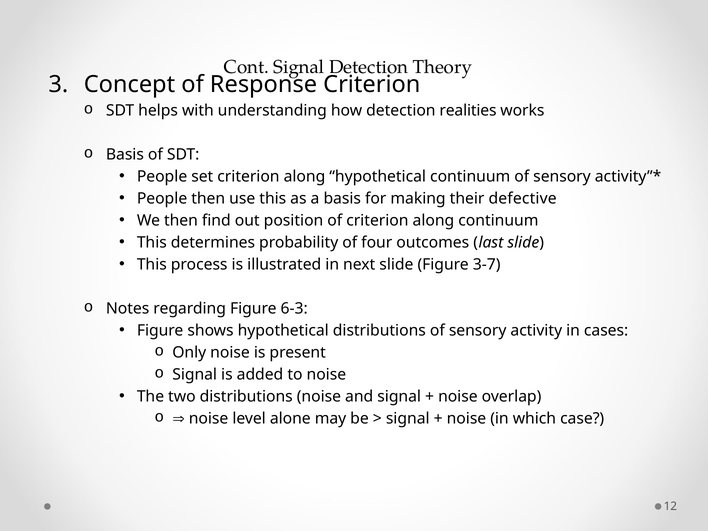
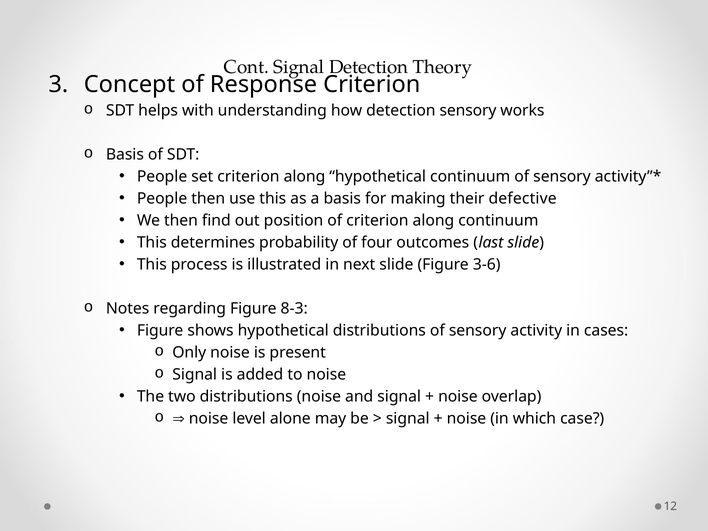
detection realities: realities -> sensory (468, 110)
3-7: 3-7 -> 3-6 (487, 265)
6-3: 6-3 -> 8-3 (294, 309)
